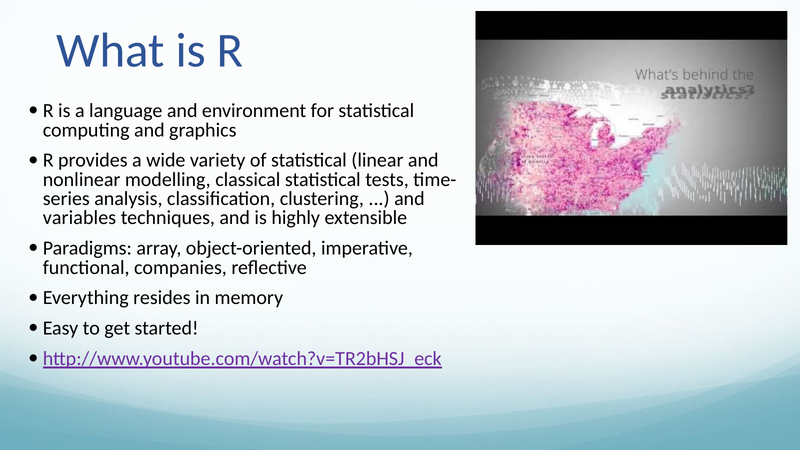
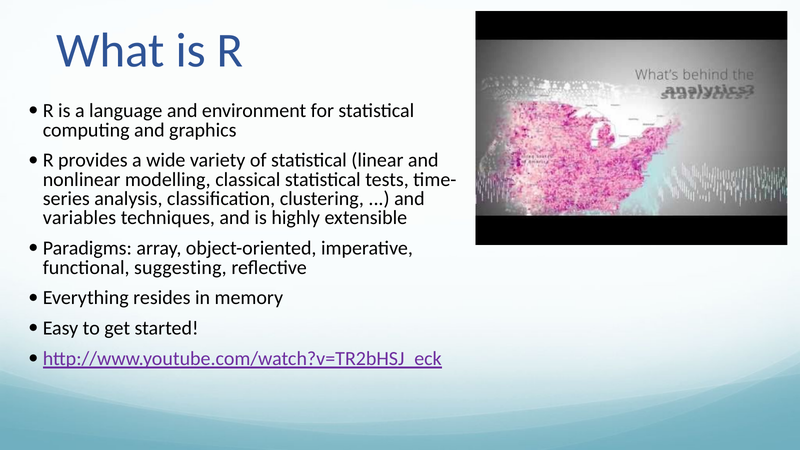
companies: companies -> suggesting (180, 267)
